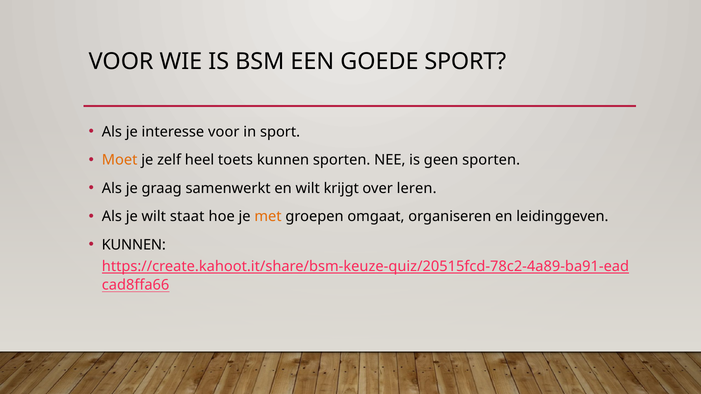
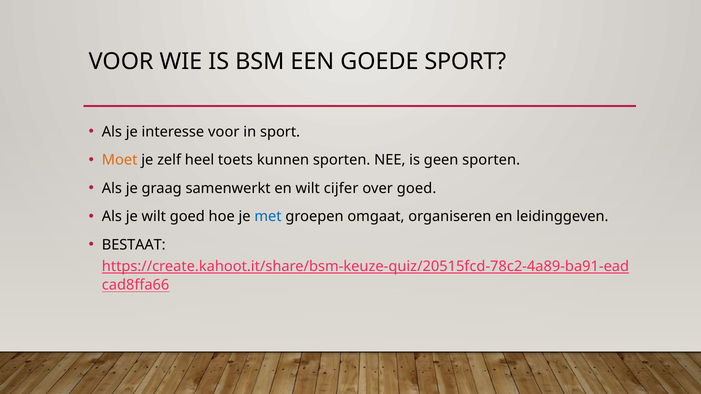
krijgt: krijgt -> cijfer (341, 188)
over leren: leren -> goed (417, 188)
wilt staat: staat -> goed (187, 217)
met colour: orange -> blue (268, 217)
KUNNEN: KUNNEN -> BESTAAT (134, 245)
